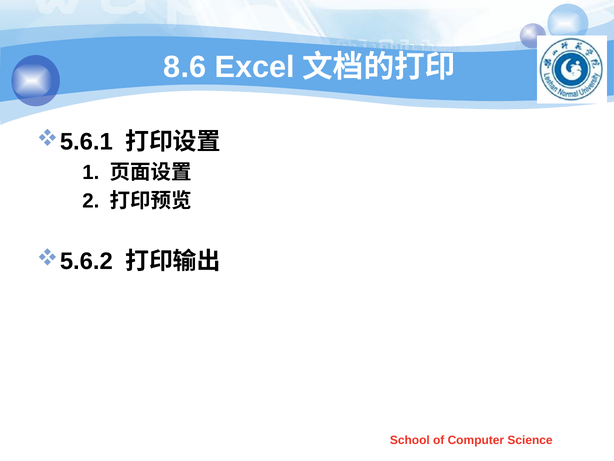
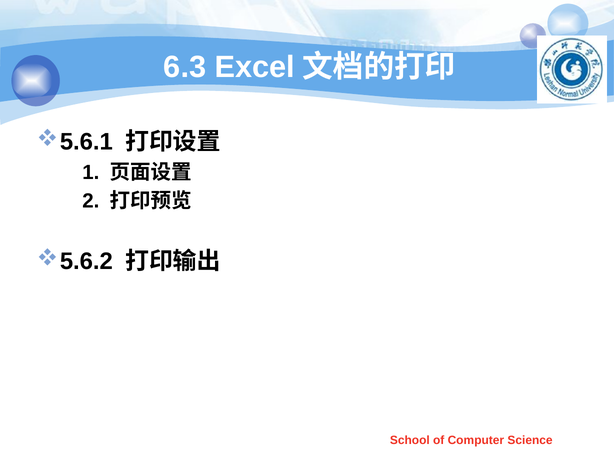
8.6: 8.6 -> 6.3 (185, 67)
